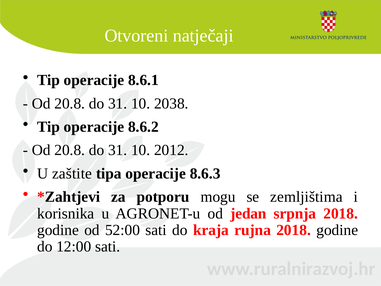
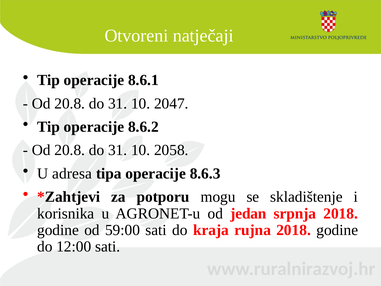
2038: 2038 -> 2047 (171, 103)
2012: 2012 -> 2058 (171, 150)
zaštite: zaštite -> adresa (72, 173)
zemljištima: zemljištima -> skladištenje (306, 197)
52:00: 52:00 -> 59:00 (123, 230)
